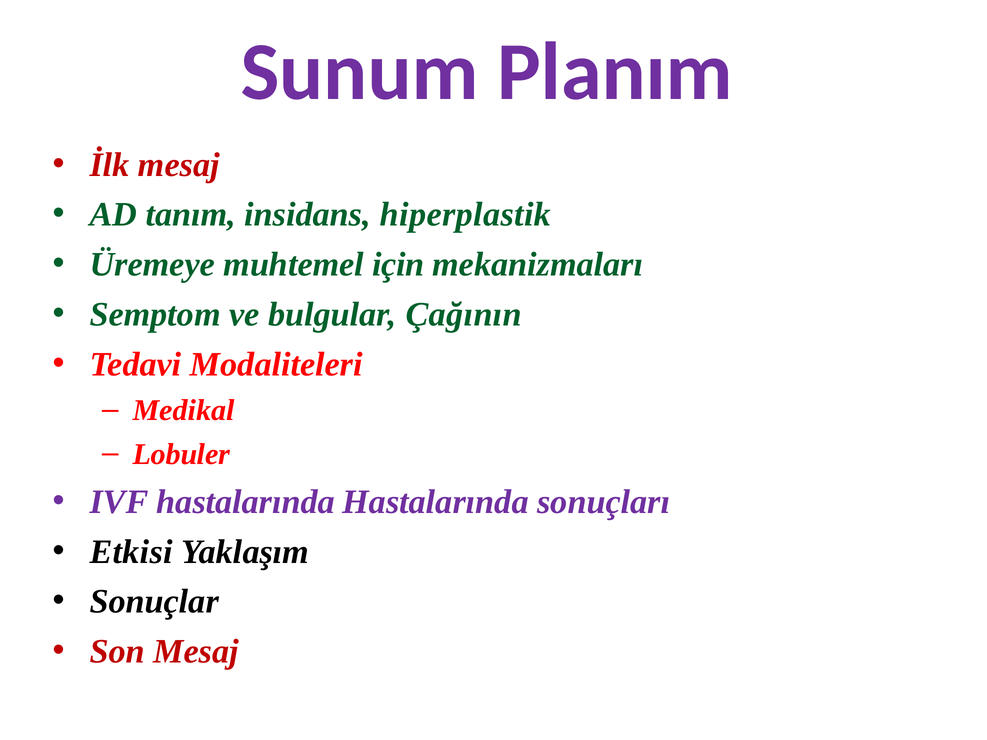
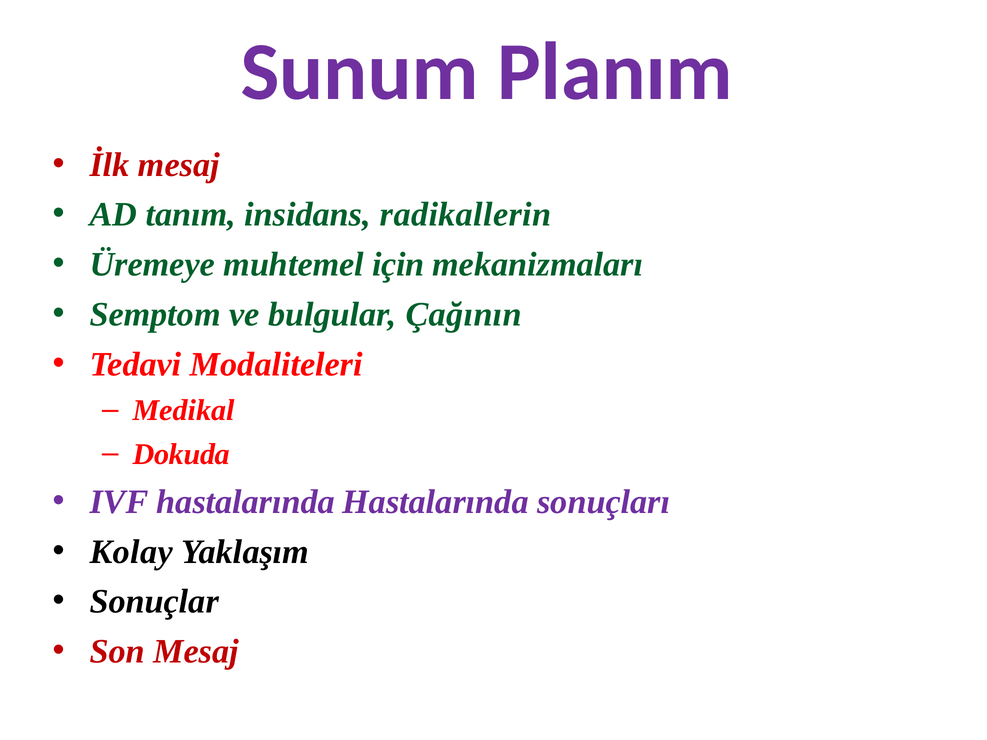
hiperplastik: hiperplastik -> radikallerin (466, 215)
Lobuler: Lobuler -> Dokuda (181, 454)
Etkisi: Etkisi -> Kolay (131, 552)
